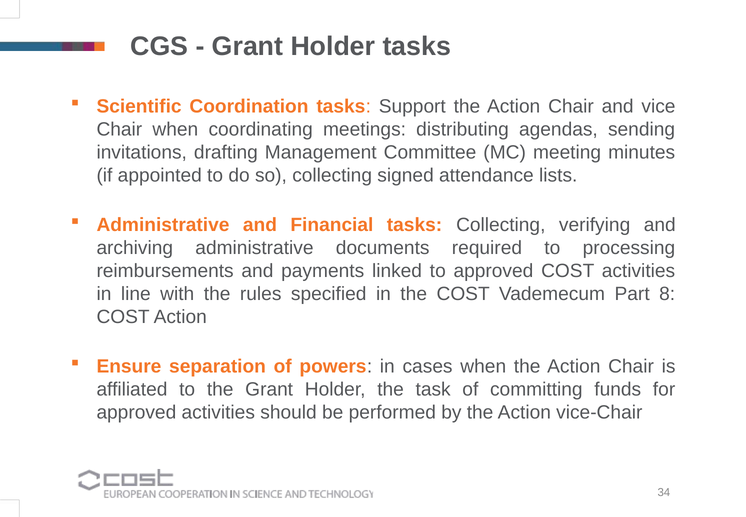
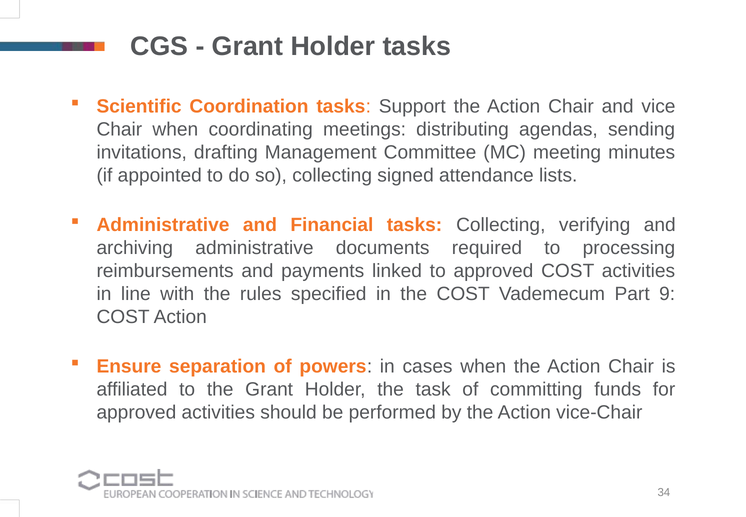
8: 8 -> 9 (667, 294)
